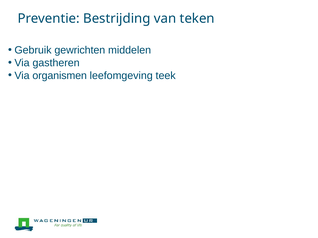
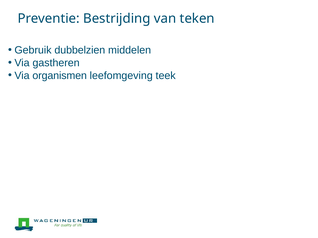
gewrichten: gewrichten -> dubbelzien (80, 50)
